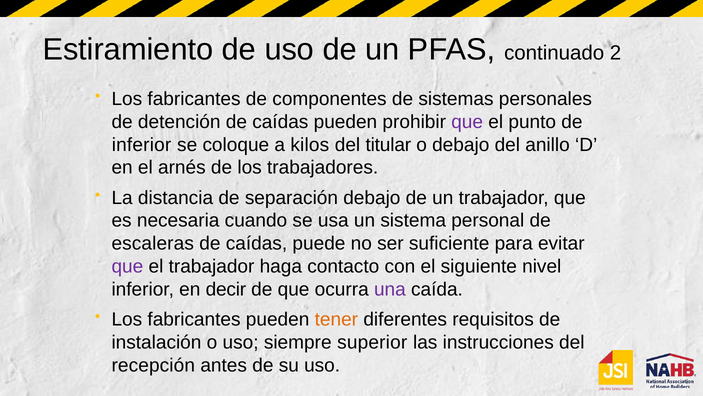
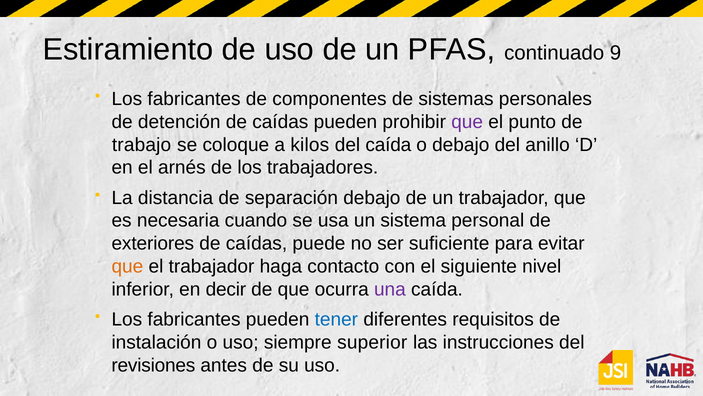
2: 2 -> 9 (616, 53)
inferior: inferior -> trabajo (142, 145)
del titular: titular -> caída (388, 145)
escaleras: escaleras -> exteriores (153, 243)
que colour: purple -> orange (127, 266)
tener colour: orange -> blue (336, 319)
recepción: recepción -> revisiones (153, 365)
